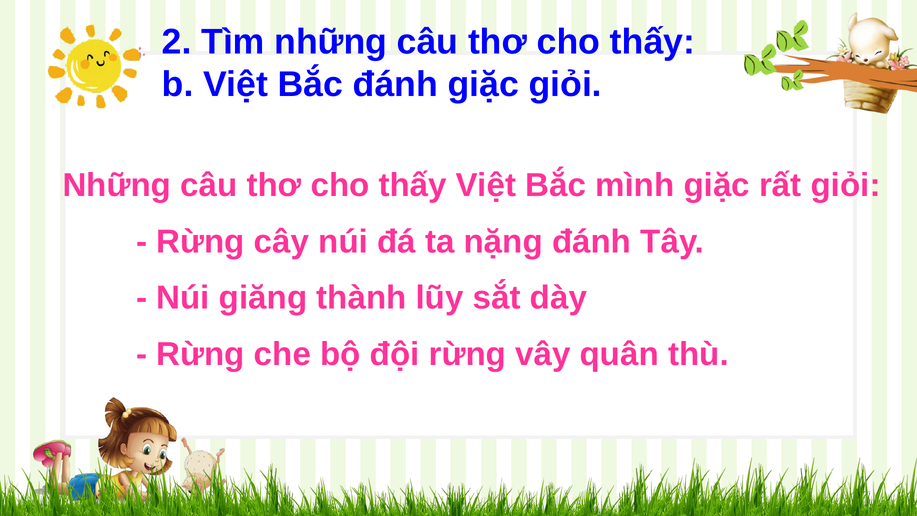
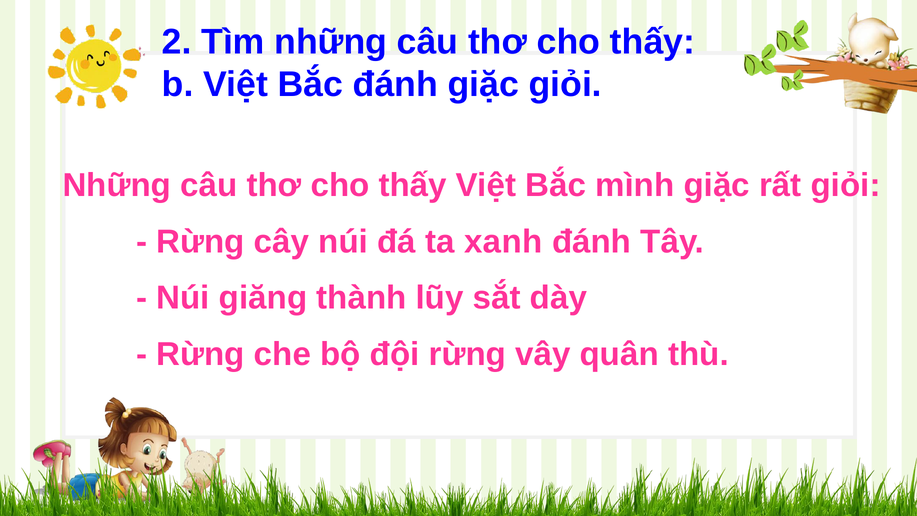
nặng: nặng -> xanh (503, 242)
